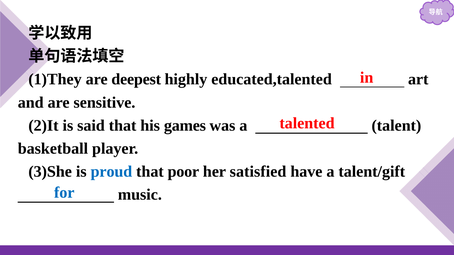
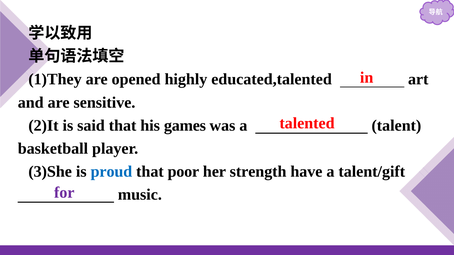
deepest: deepest -> opened (136, 79)
satisfied: satisfied -> strength (258, 172)
for colour: blue -> purple (64, 193)
